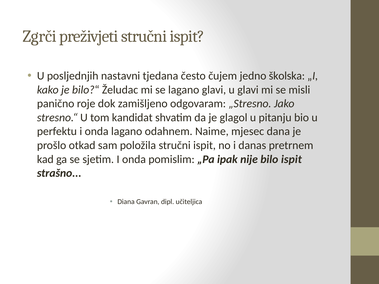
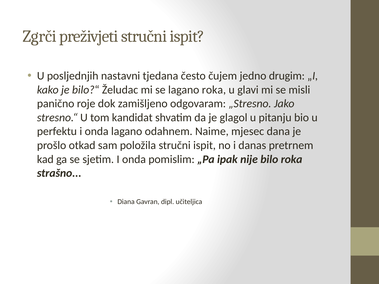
školska: školska -> drugim (287, 76)
lagano glavi: glavi -> roka (214, 90)
bilo ispit: ispit -> roka (292, 159)
